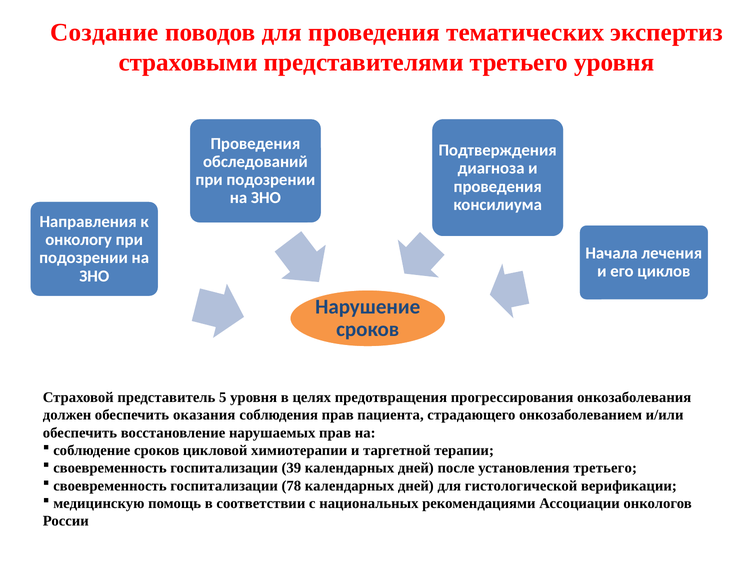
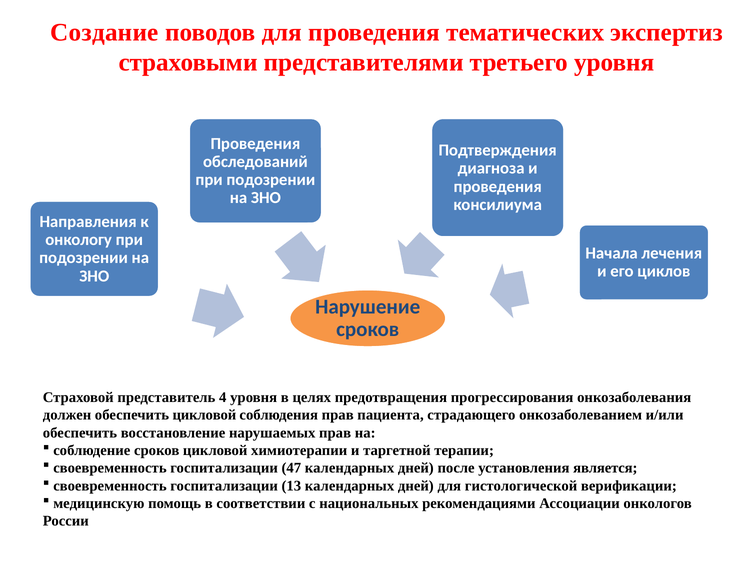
5: 5 -> 4 (223, 397)
обеспечить оказания: оказания -> цикловой (204, 415)
39: 39 -> 47 (291, 468)
установления третьего: третьего -> является (605, 468)
78: 78 -> 13 (291, 486)
